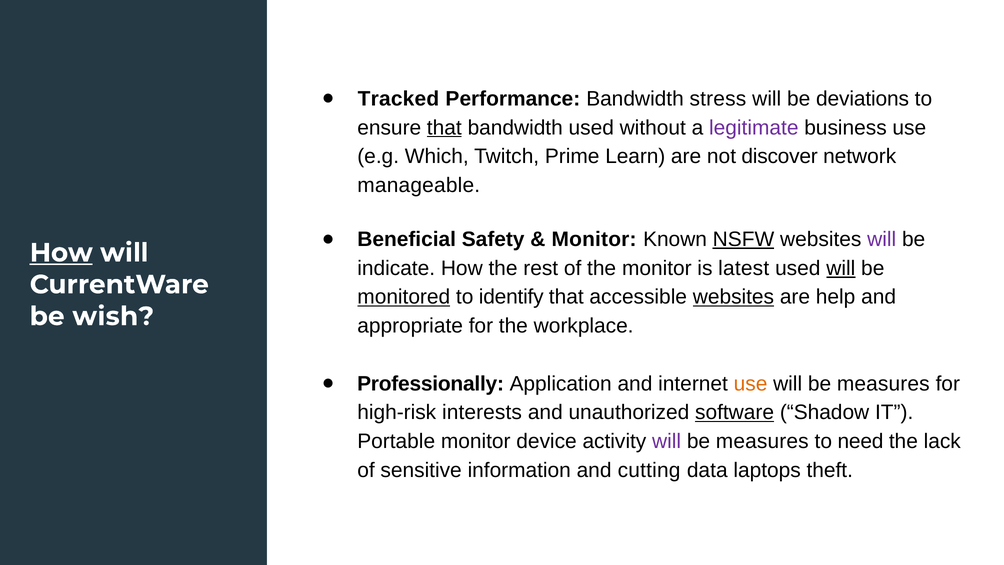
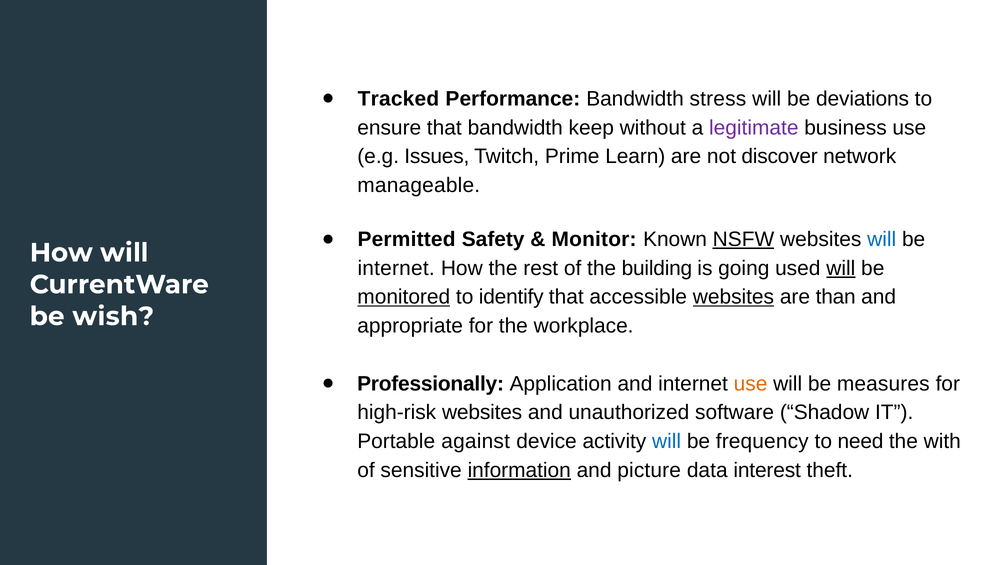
that underline: present -> none (444, 128)
bandwidth used: used -> keep (591, 128)
Which: Which -> Issues (437, 156)
Beneficial: Beneficial -> Permitted (407, 239)
will colour: purple -> blue (882, 239)
How underline: present -> none (61, 253)
indicate: indicate -> internet (396, 268)
the monitor: monitor -> building (657, 268)
latest: latest -> going (744, 268)
help: help -> than (836, 297)
high-risk interests: interests -> websites (482, 412)
software underline: present -> none (735, 412)
Portable monitor: monitor -> against (476, 441)
will colour: purple -> blue (667, 441)
measures: measures -> frequency (762, 441)
lack: lack -> with (942, 441)
information underline: none -> present (519, 470)
cutting: cutting -> picture (649, 470)
laptops: laptops -> interest (767, 470)
